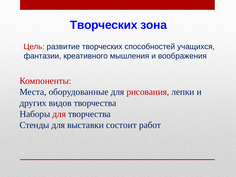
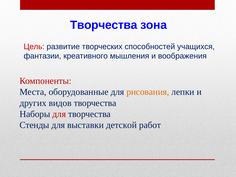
Творческих: Творческих -> Творчества (104, 25)
рисования colour: red -> orange (148, 92)
состоит: состоит -> детской (121, 125)
